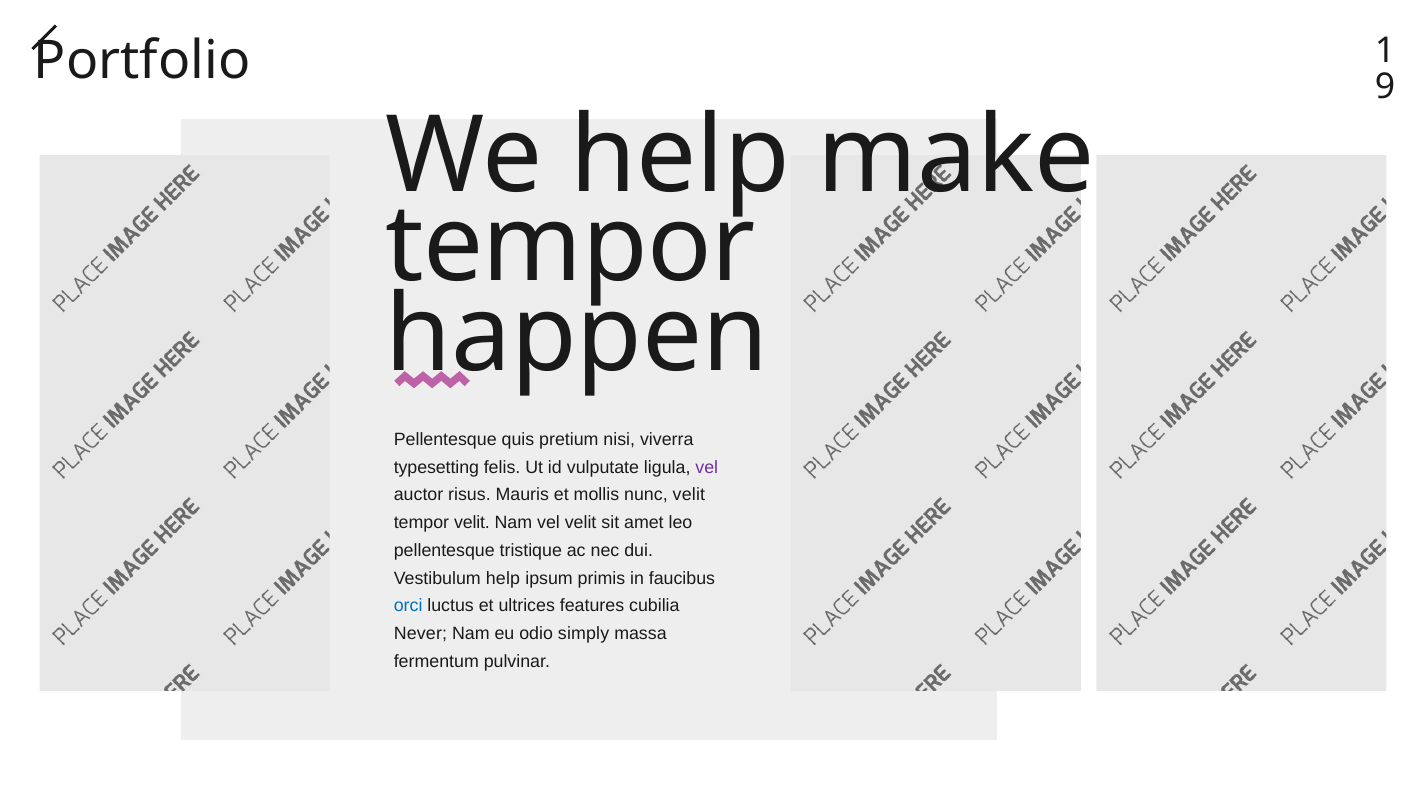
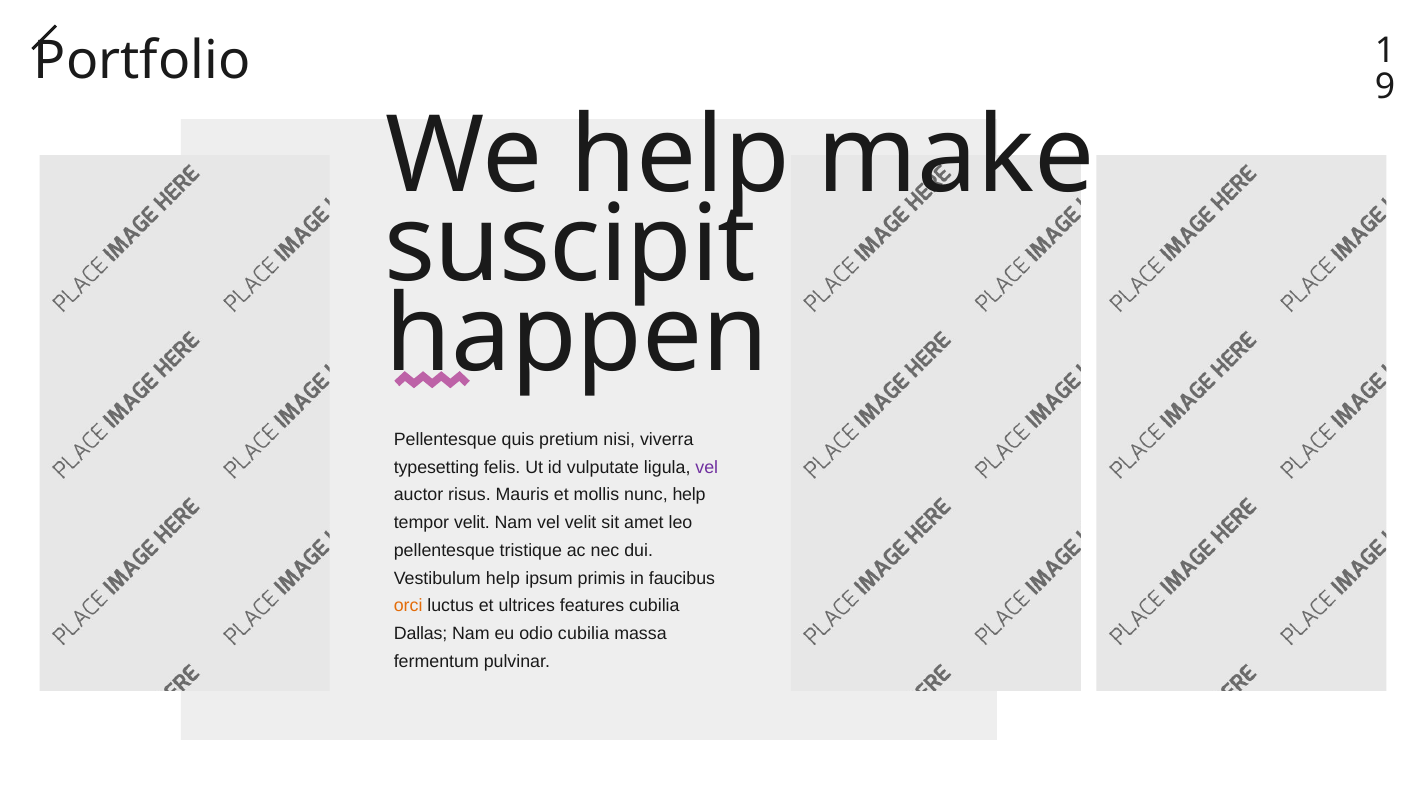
tempor: tempor -> suscipit (570, 246)
nunc velit: velit -> help (689, 495)
orci colour: blue -> orange (408, 606)
Never: Never -> Dallas (421, 634)
odio simply: simply -> cubilia (584, 634)
